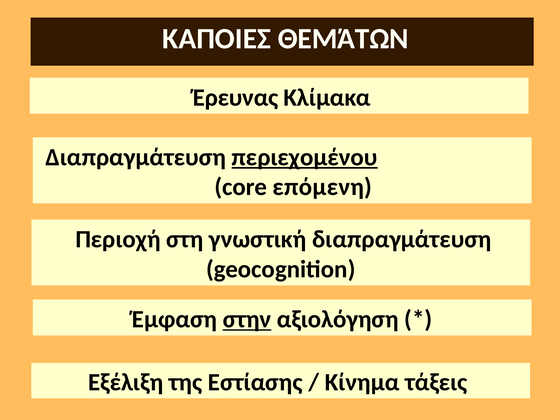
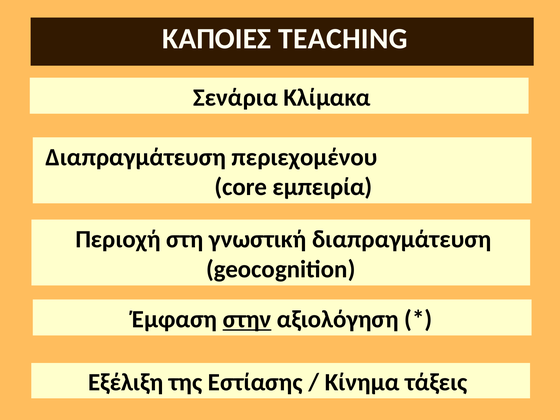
ΘΕΜΆΤΩΝ: ΘΕΜΆΤΩΝ -> TEACHING (343, 39)
Έρευνας: Έρευνας -> Σενάρια (235, 97)
περιεχομένου underline: present -> none (305, 157)
επόμενη: επόμενη -> εμπειρία (322, 187)
